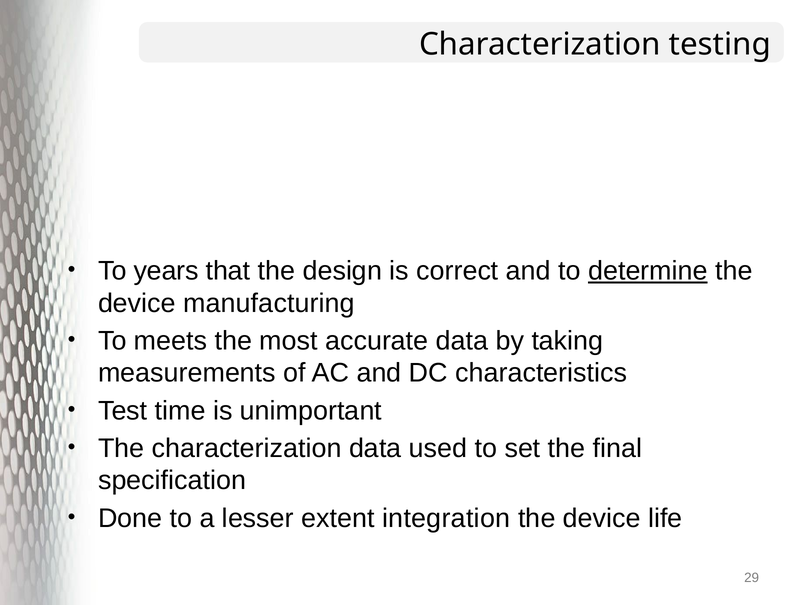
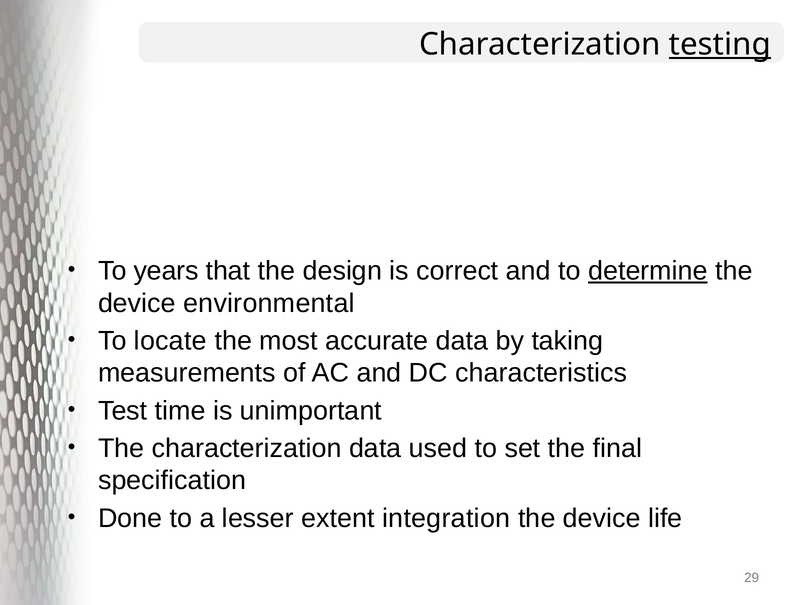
testing underline: none -> present (720, 44)
manufacturing: manufacturing -> environmental (269, 303)
meets: meets -> locate (170, 341)
